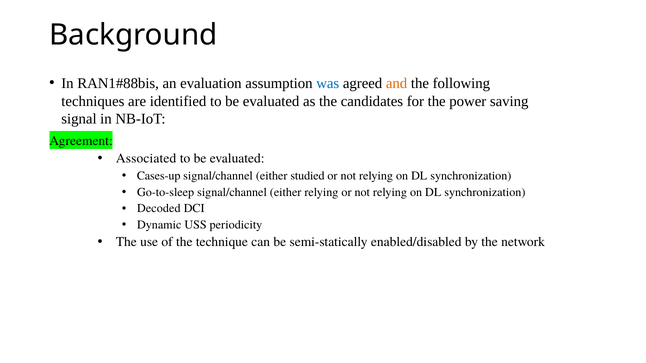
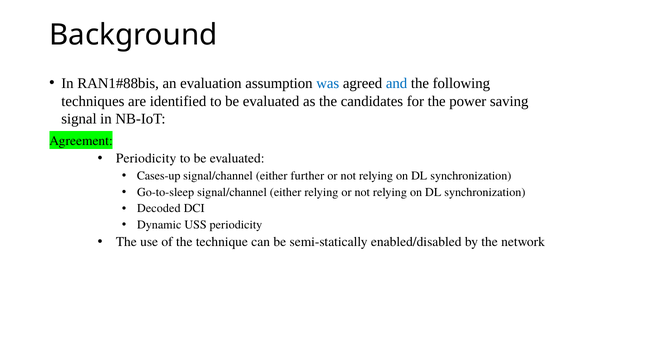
and colour: orange -> blue (397, 83)
Associated: Associated -> Periodicity (146, 159)
studied: studied -> further (307, 176)
